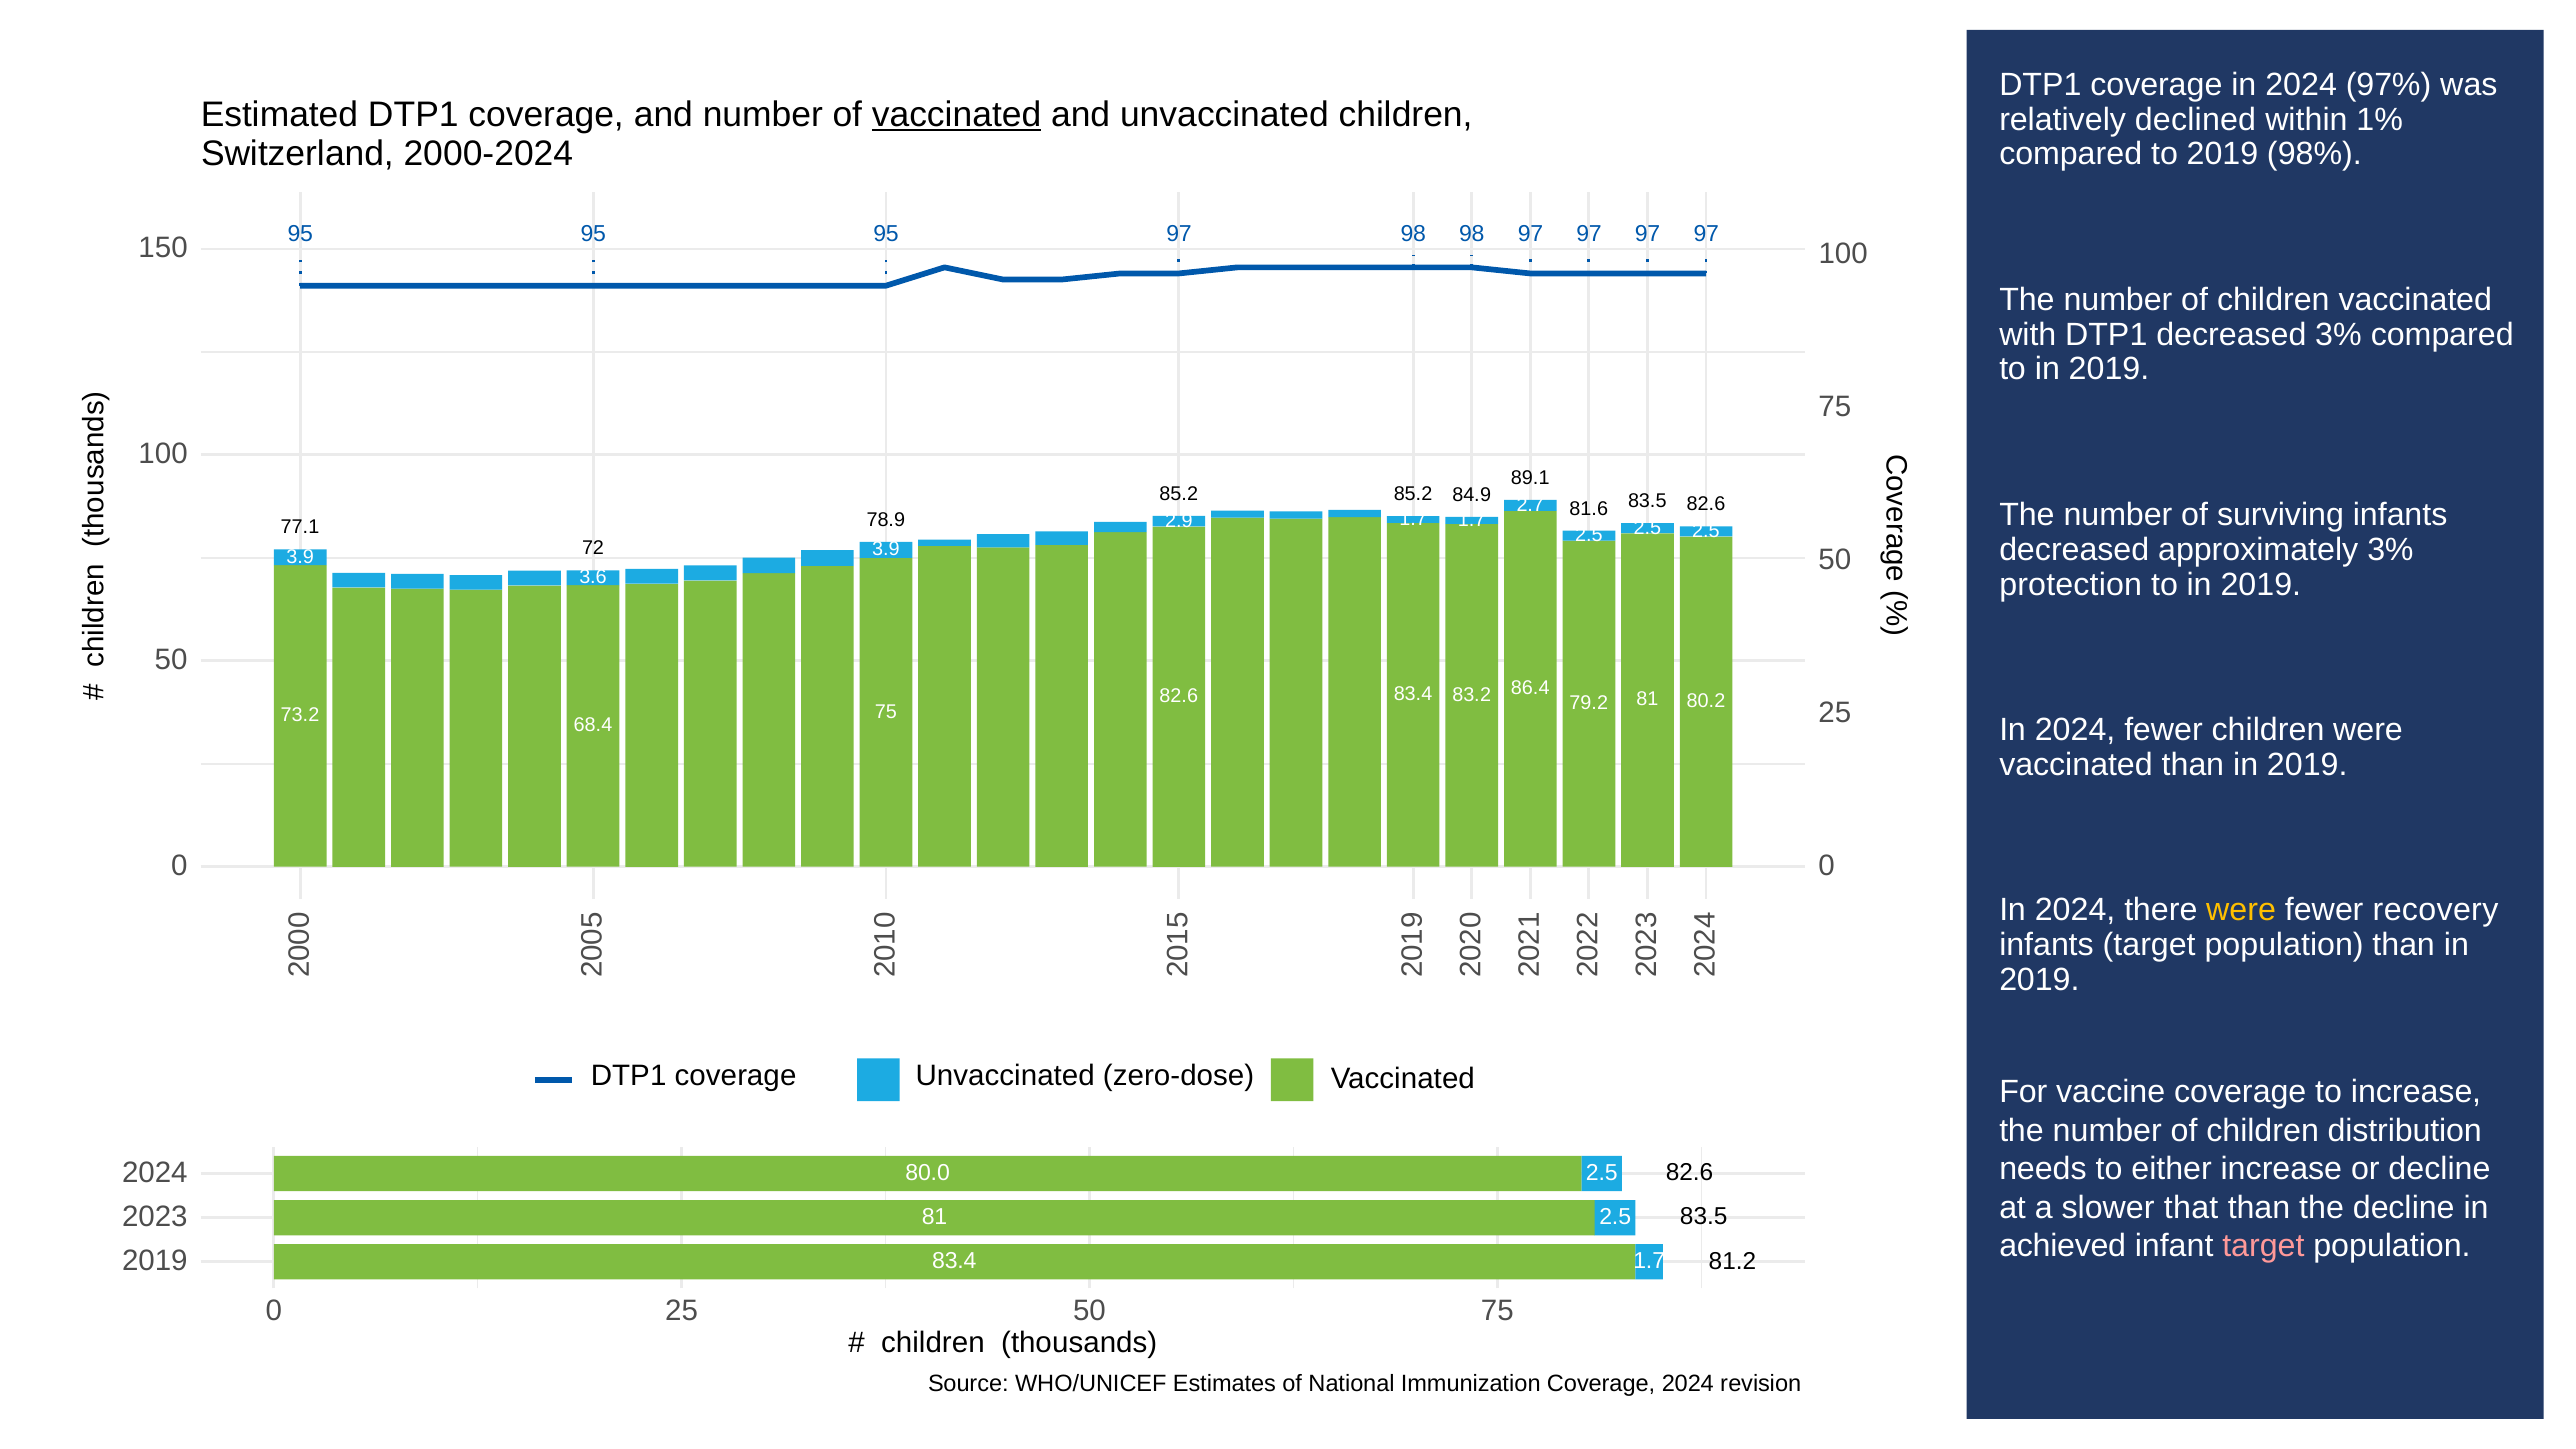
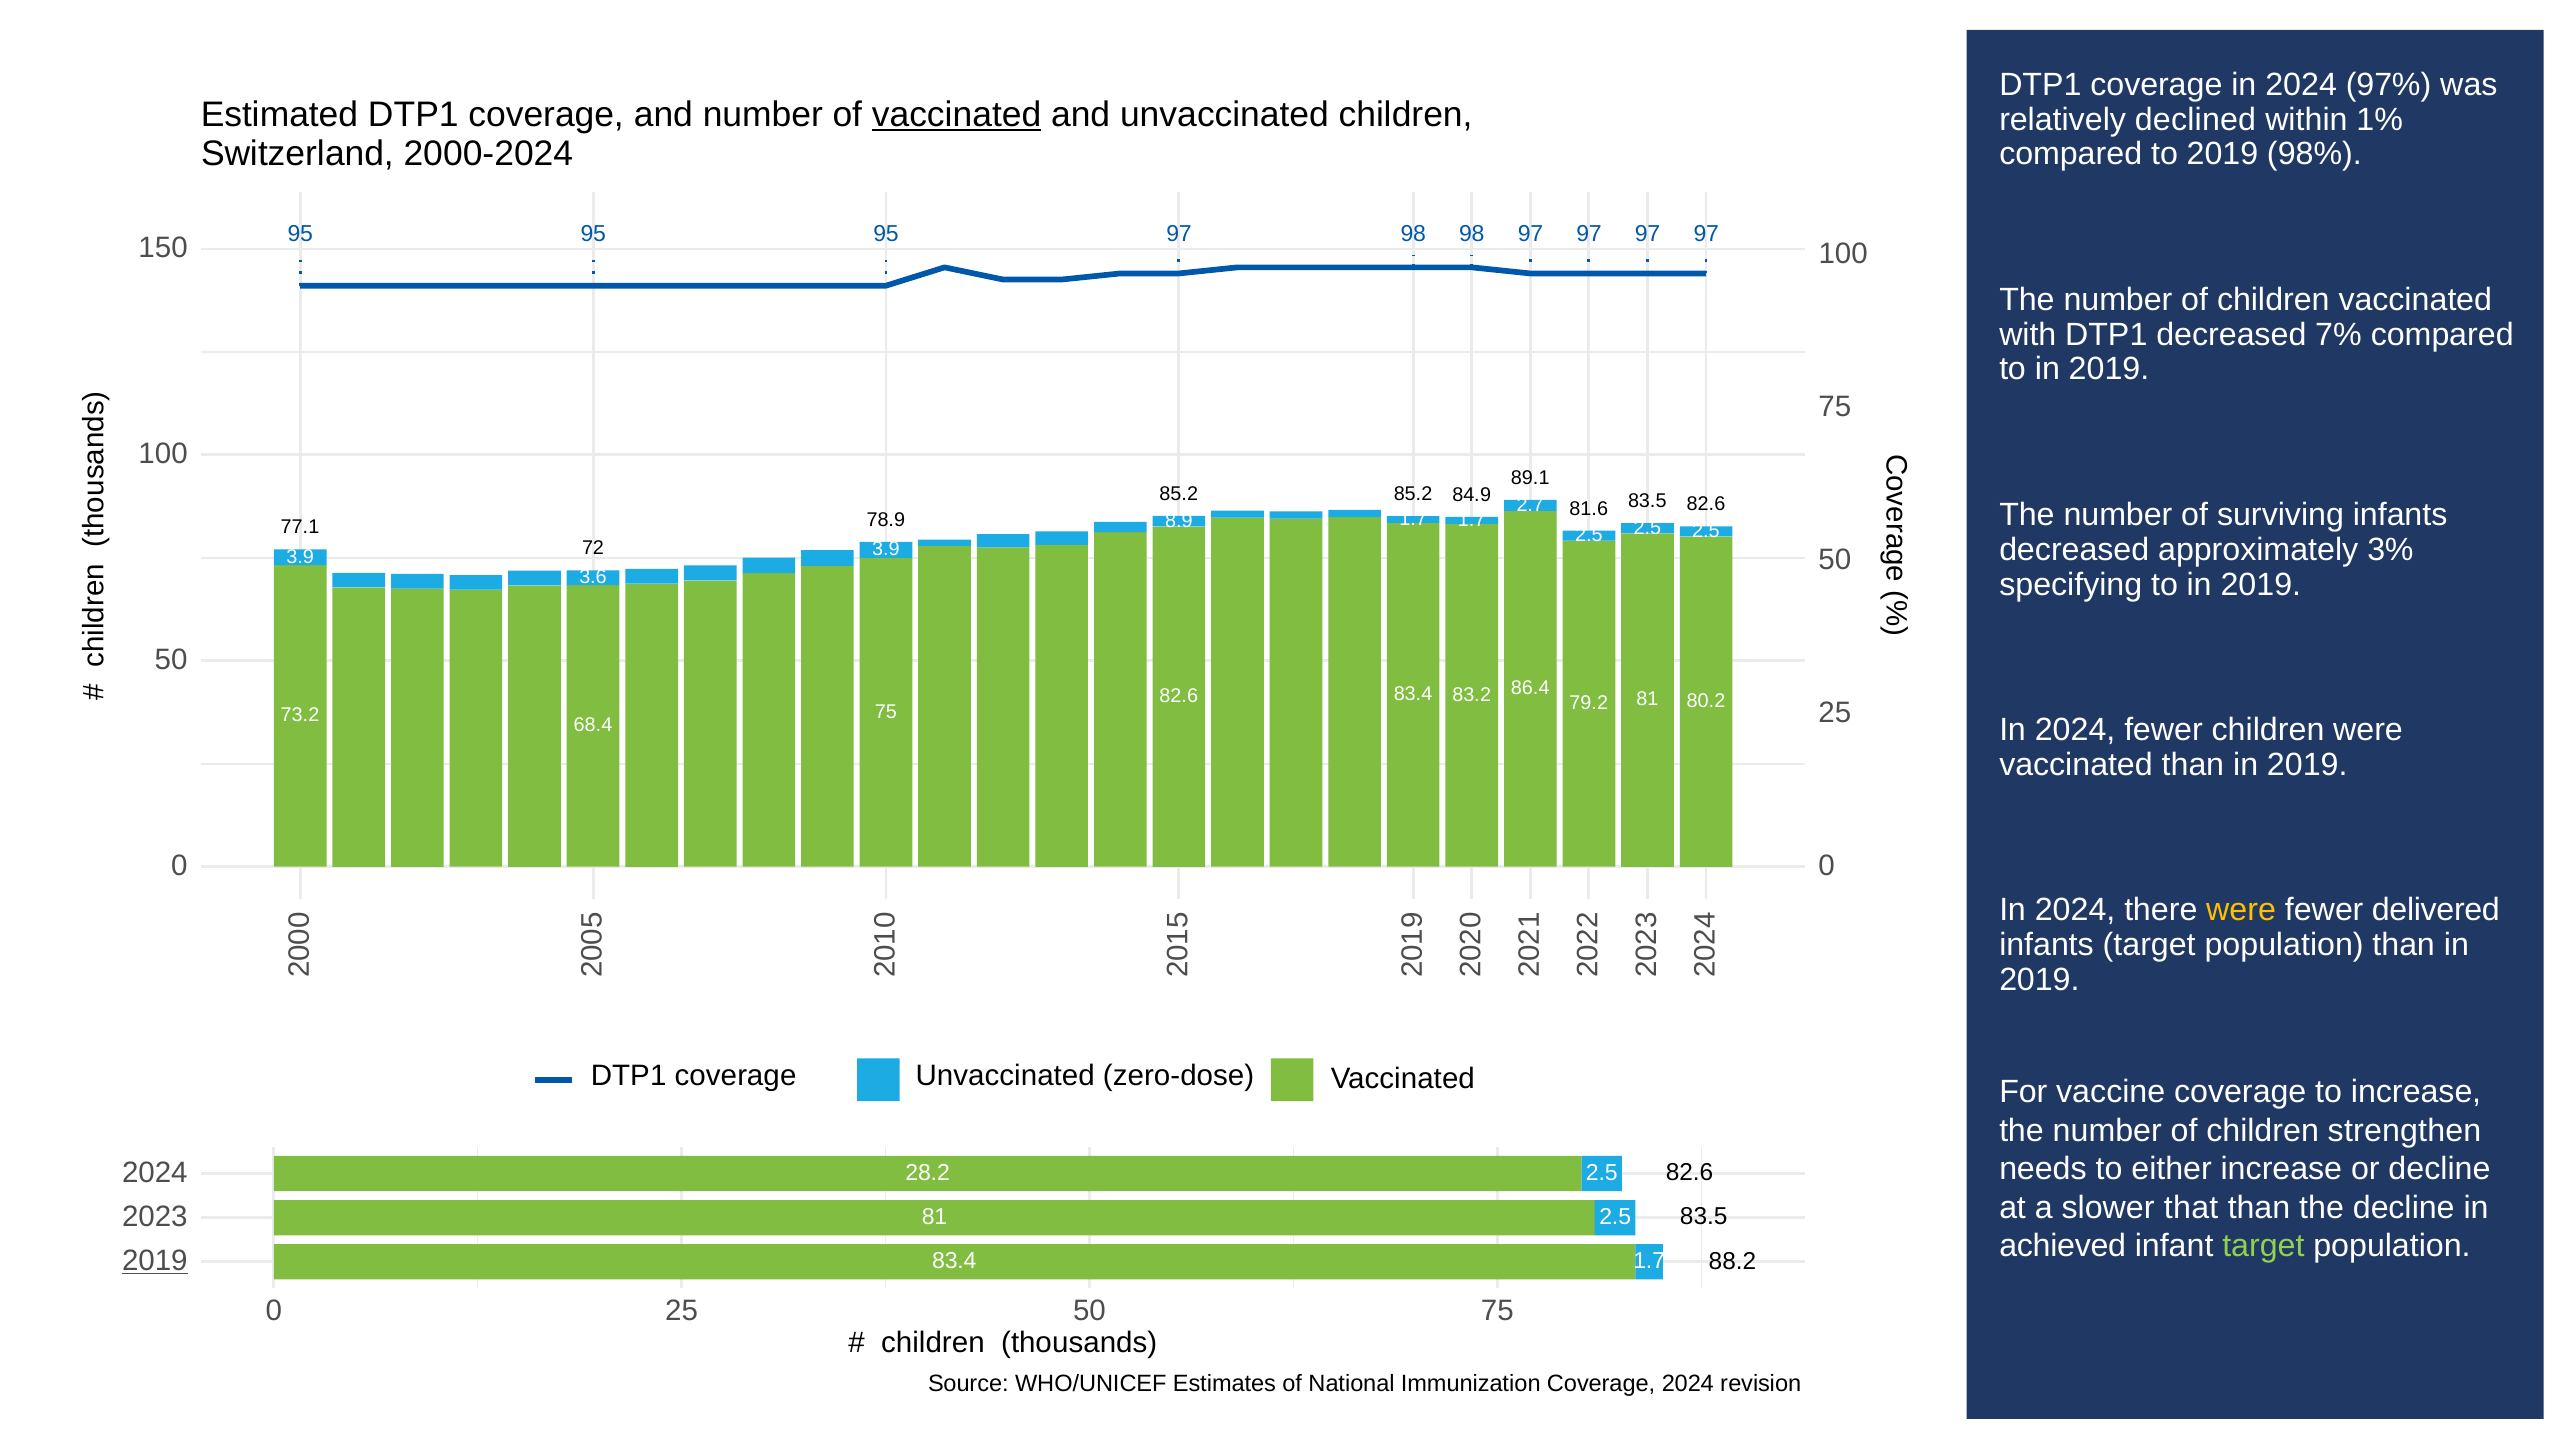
decreased 3%: 3% -> 7% (2338, 335)
2.9: 2.9 -> 8.9 (1179, 520)
protection: protection -> specifying (2071, 584)
recovery: recovery -> delivered (2436, 910)
distribution: distribution -> strengthen (2405, 1130)
80.0: 80.0 -> 28.2 (928, 1173)
target colour: pink -> light green (2263, 1246)
2019 underline: none -> present (155, 1261)
81.2: 81.2 -> 88.2 (1732, 1261)
